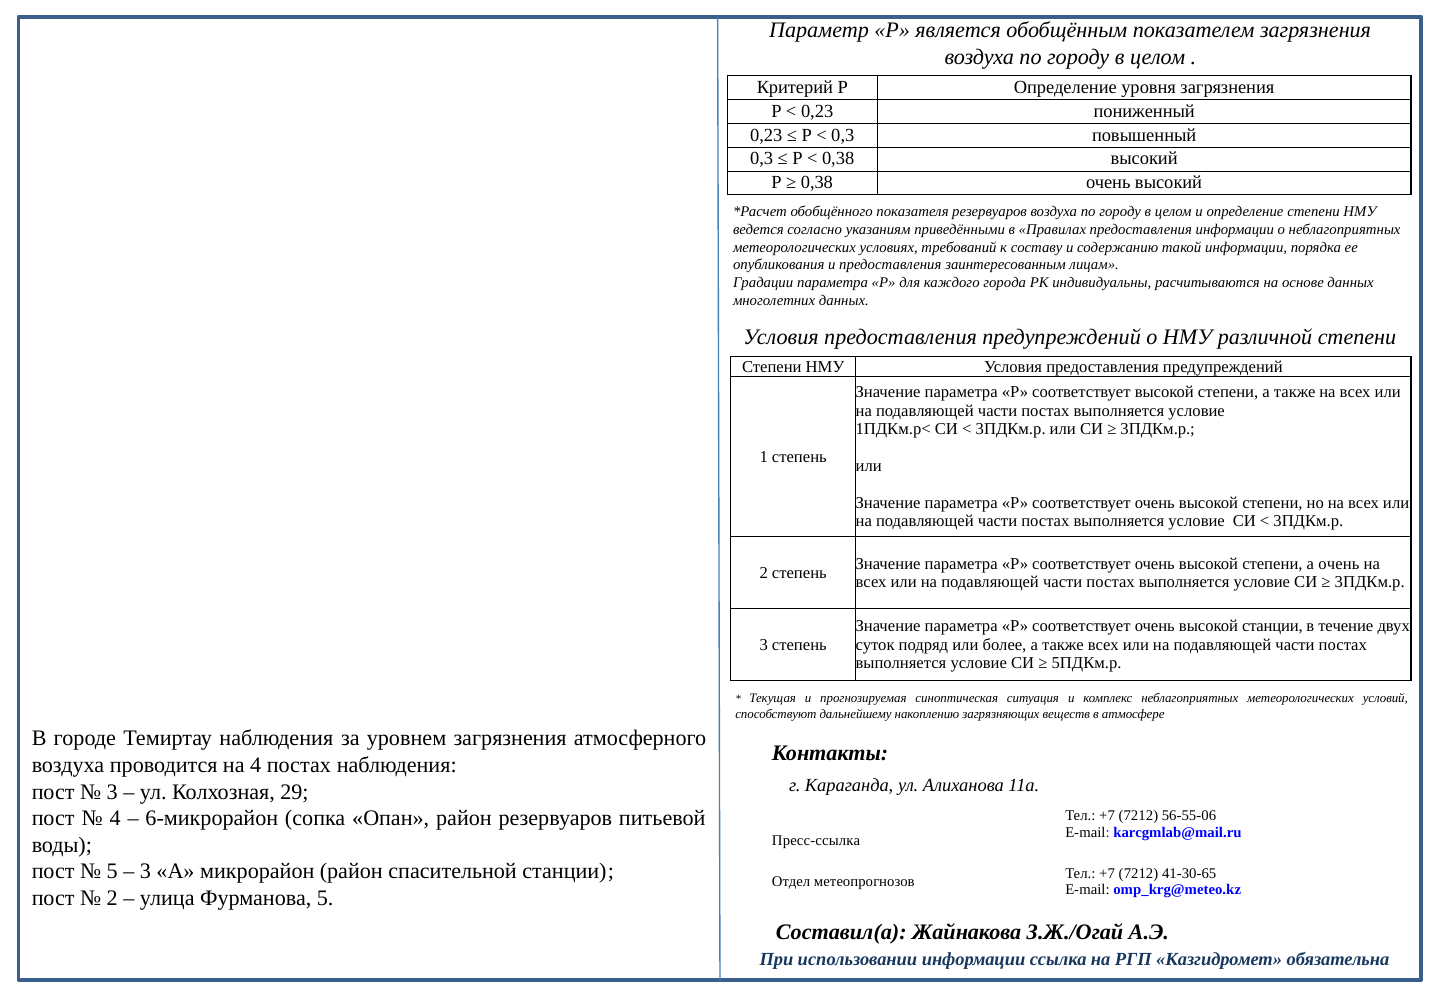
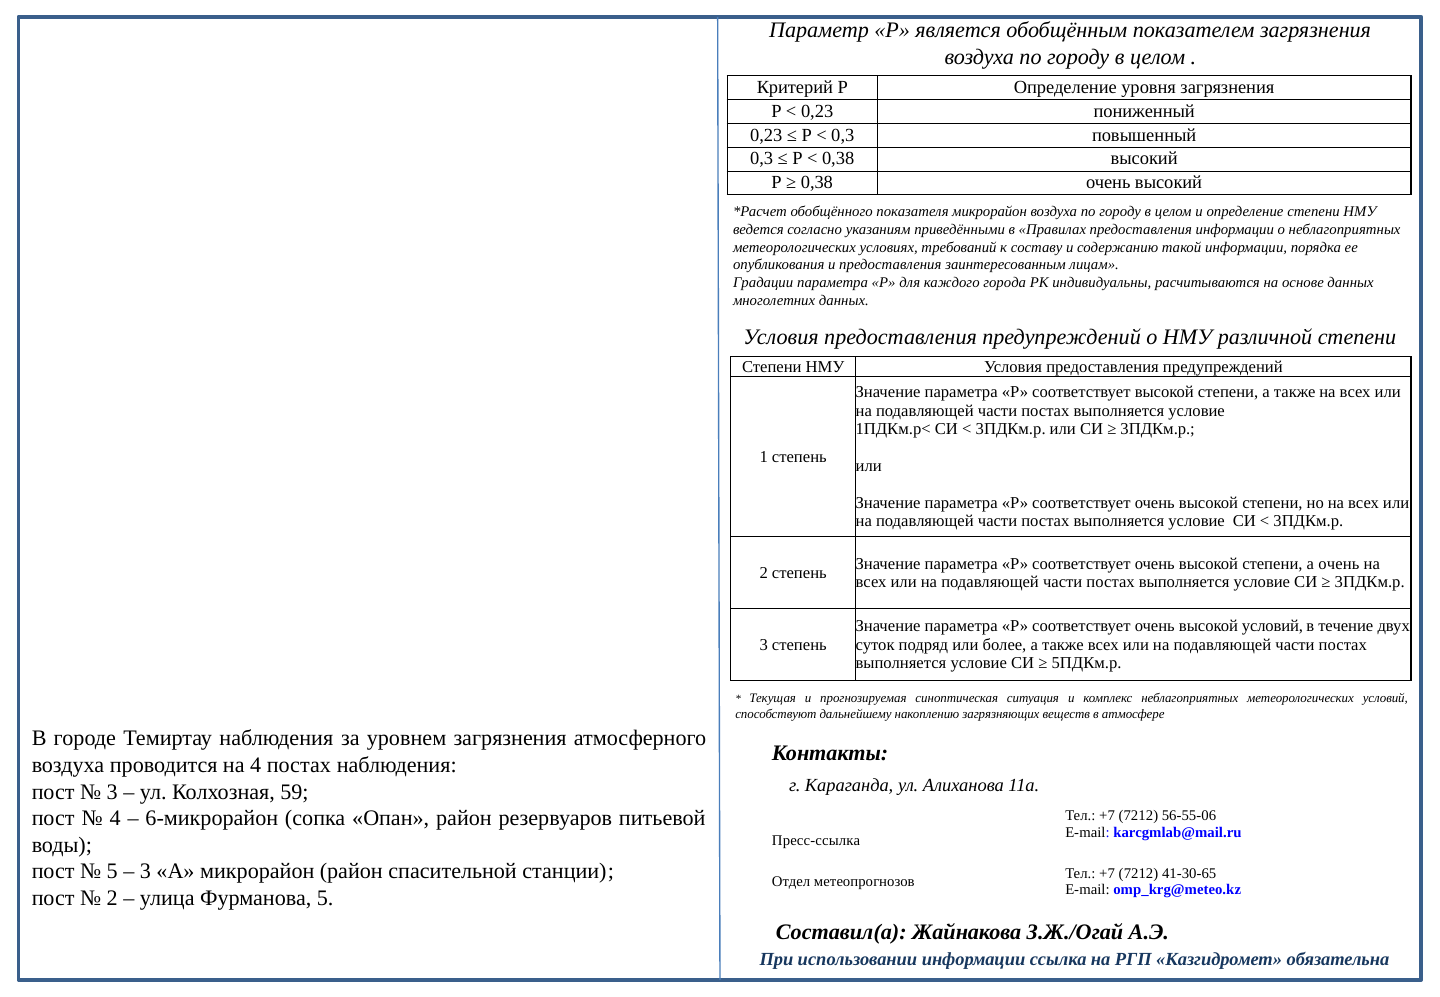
показателя резервуаров: резервуаров -> микрорайон (990, 212)
высокой станции: станции -> условий (1272, 626)
29: 29 -> 59 (294, 792)
